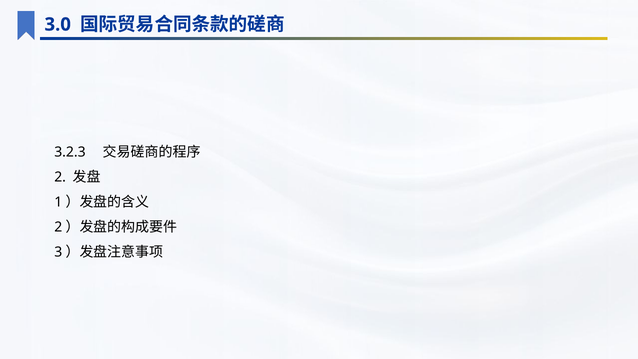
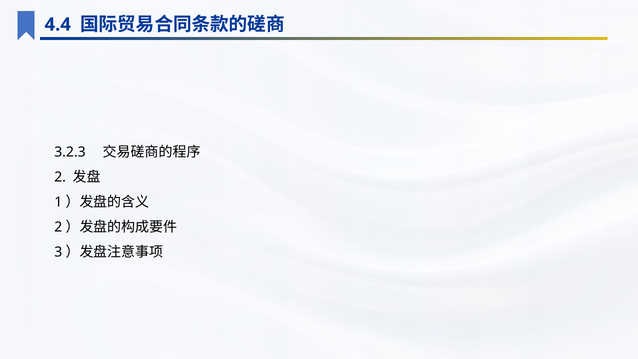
3.0: 3.0 -> 4.4 (58, 24)
